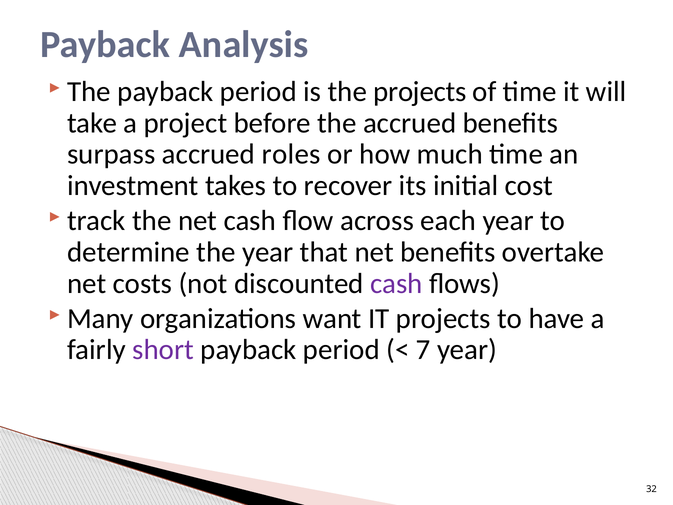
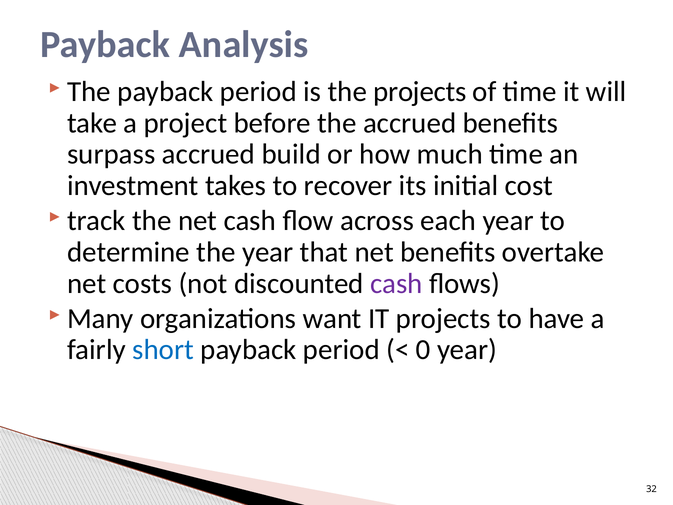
roles: roles -> build (291, 154)
short colour: purple -> blue (163, 350)
7: 7 -> 0 (423, 350)
